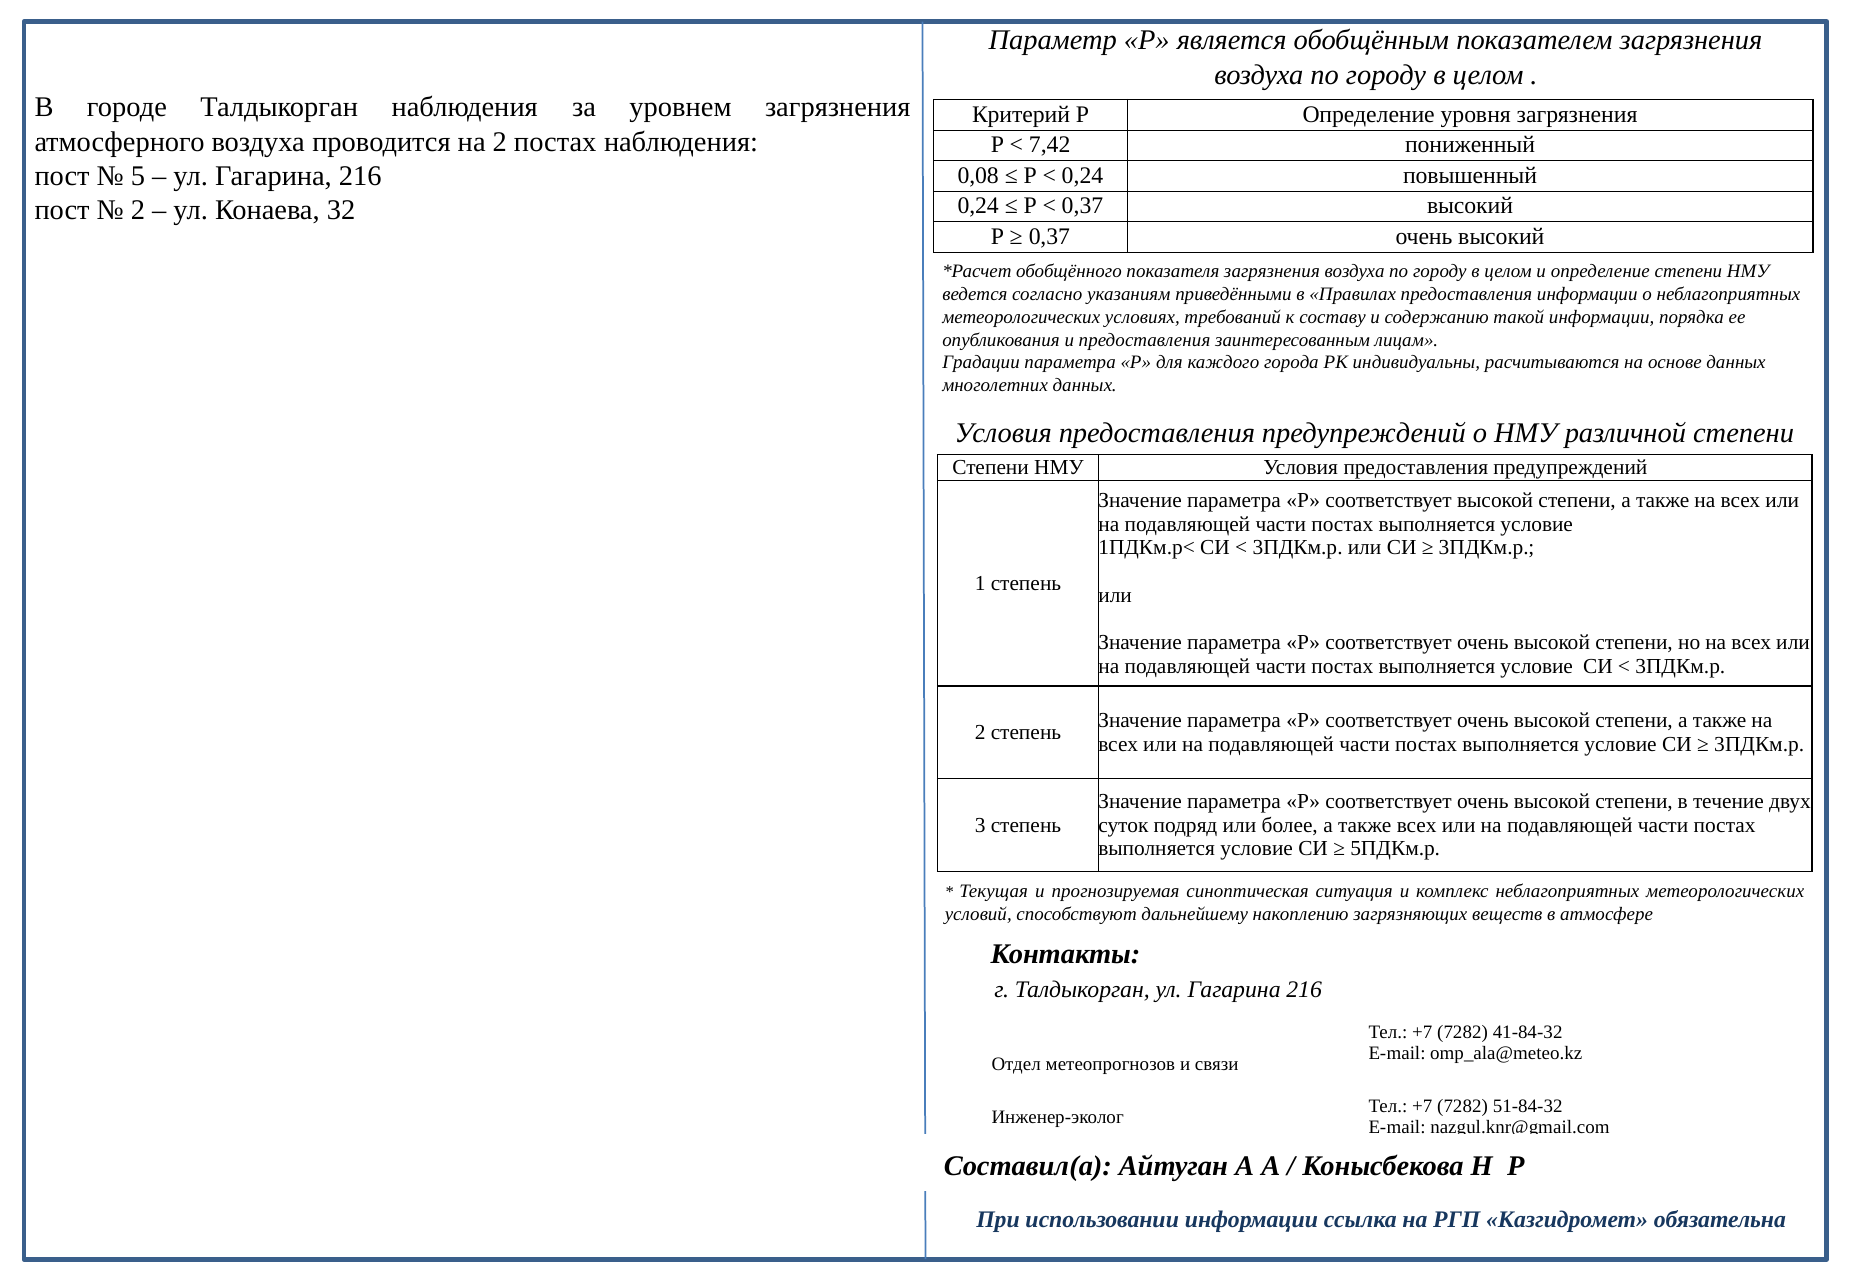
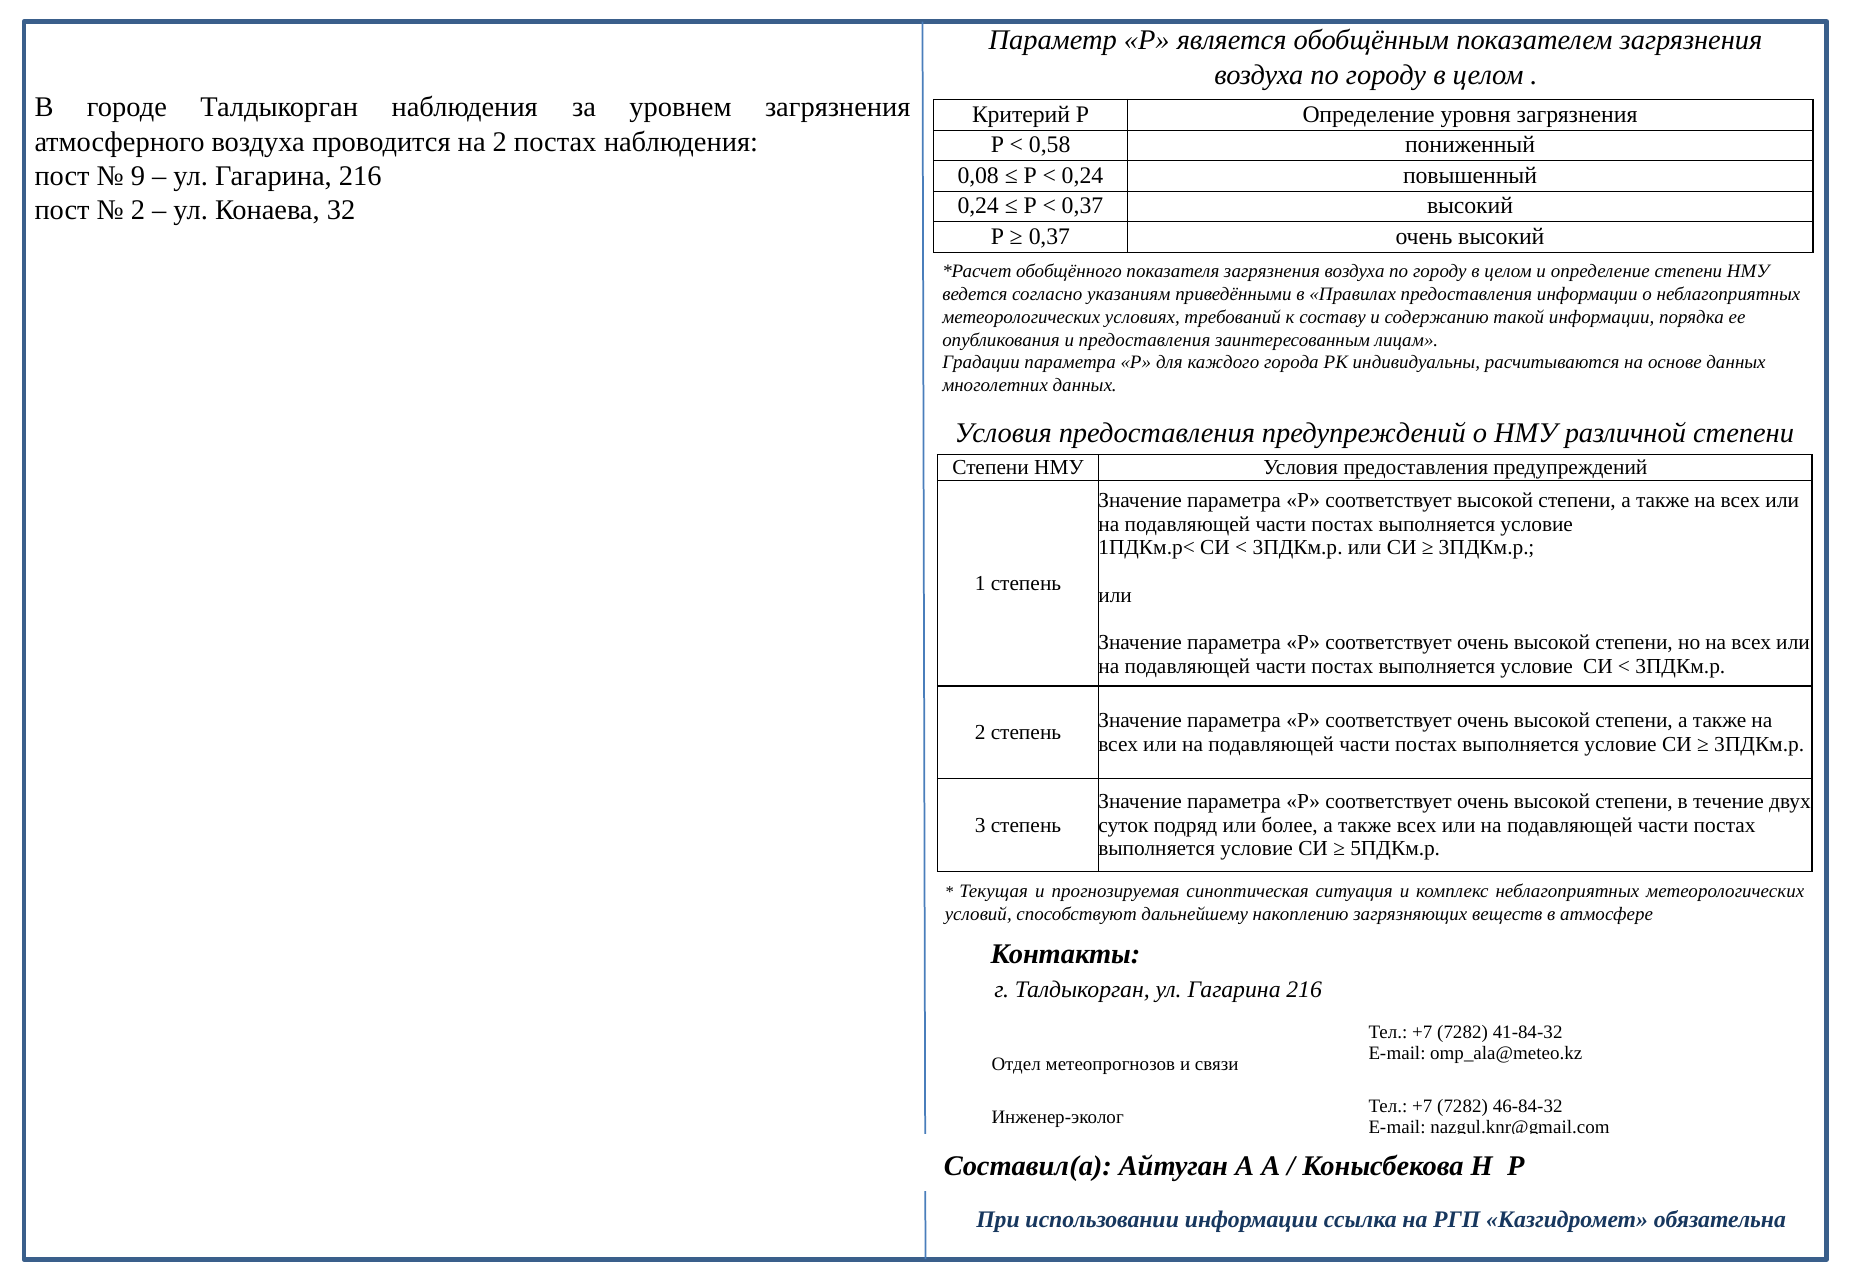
7,42: 7,42 -> 0,58 (1050, 145)
5: 5 -> 9 (138, 176)
51-84-32: 51-84-32 -> 46-84-32 (1528, 1107)
